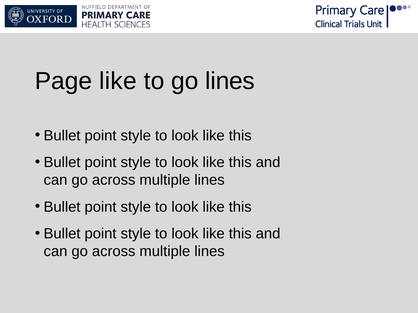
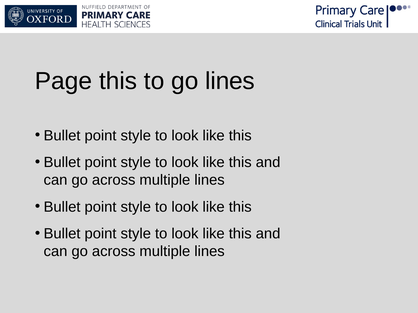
Page like: like -> this (118, 81)
